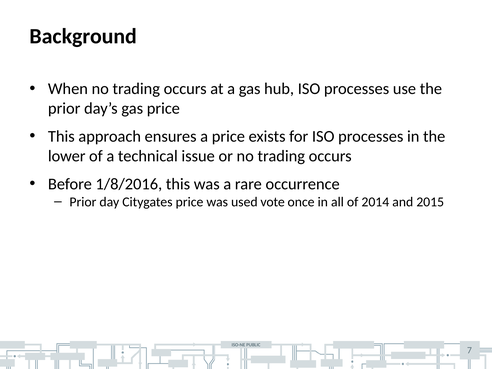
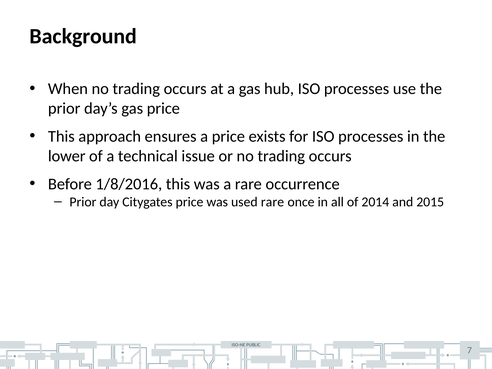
used vote: vote -> rare (272, 202)
